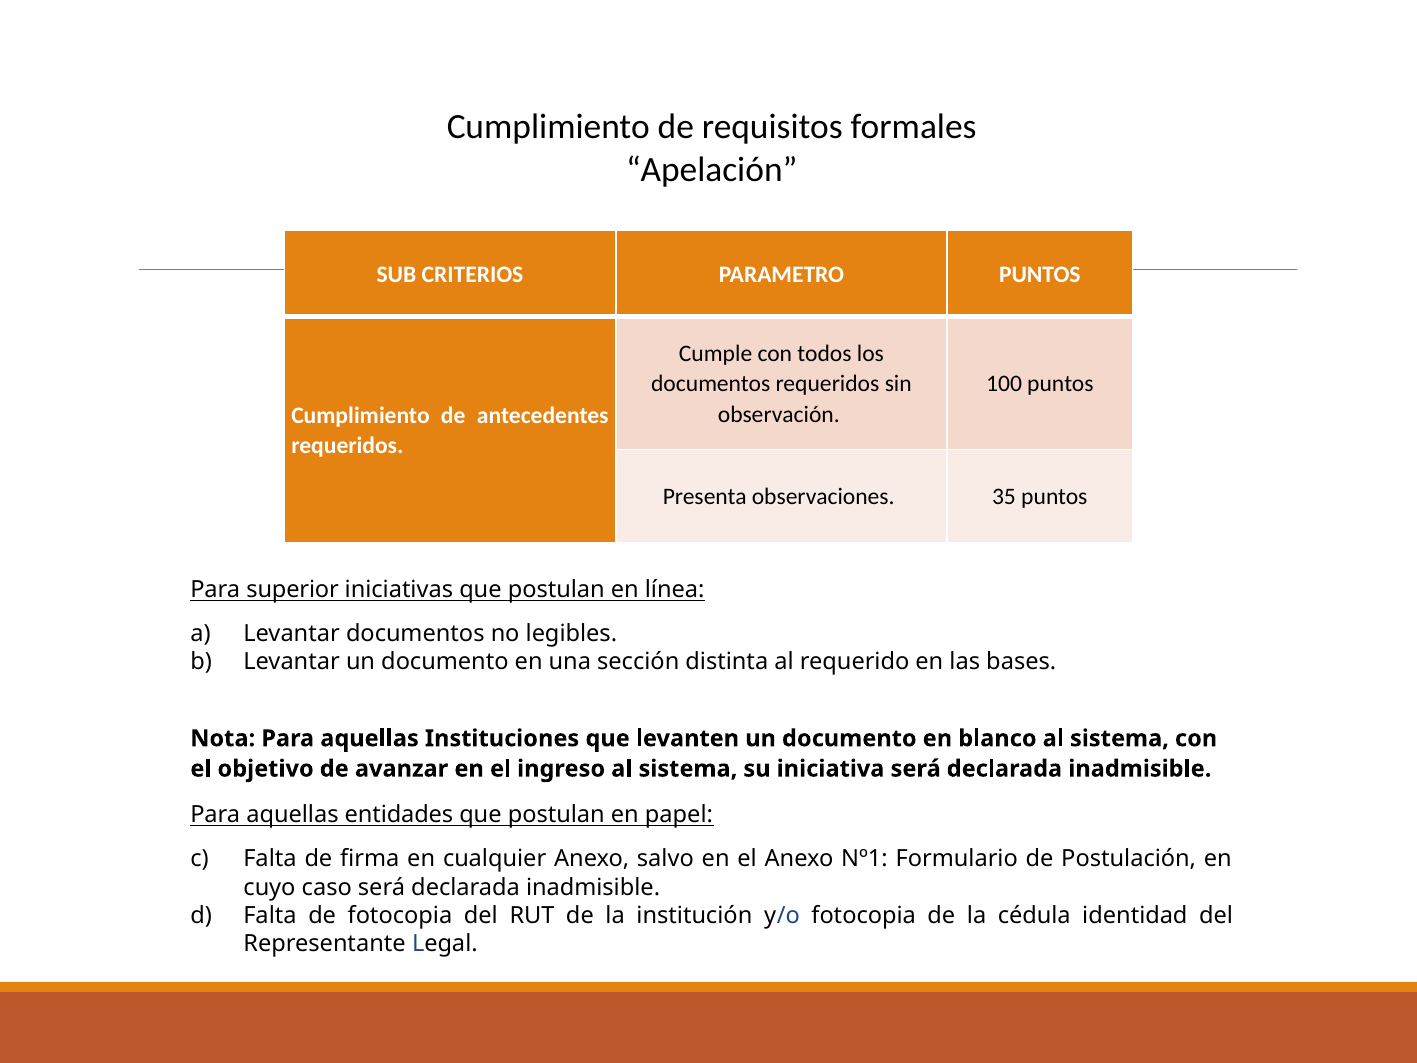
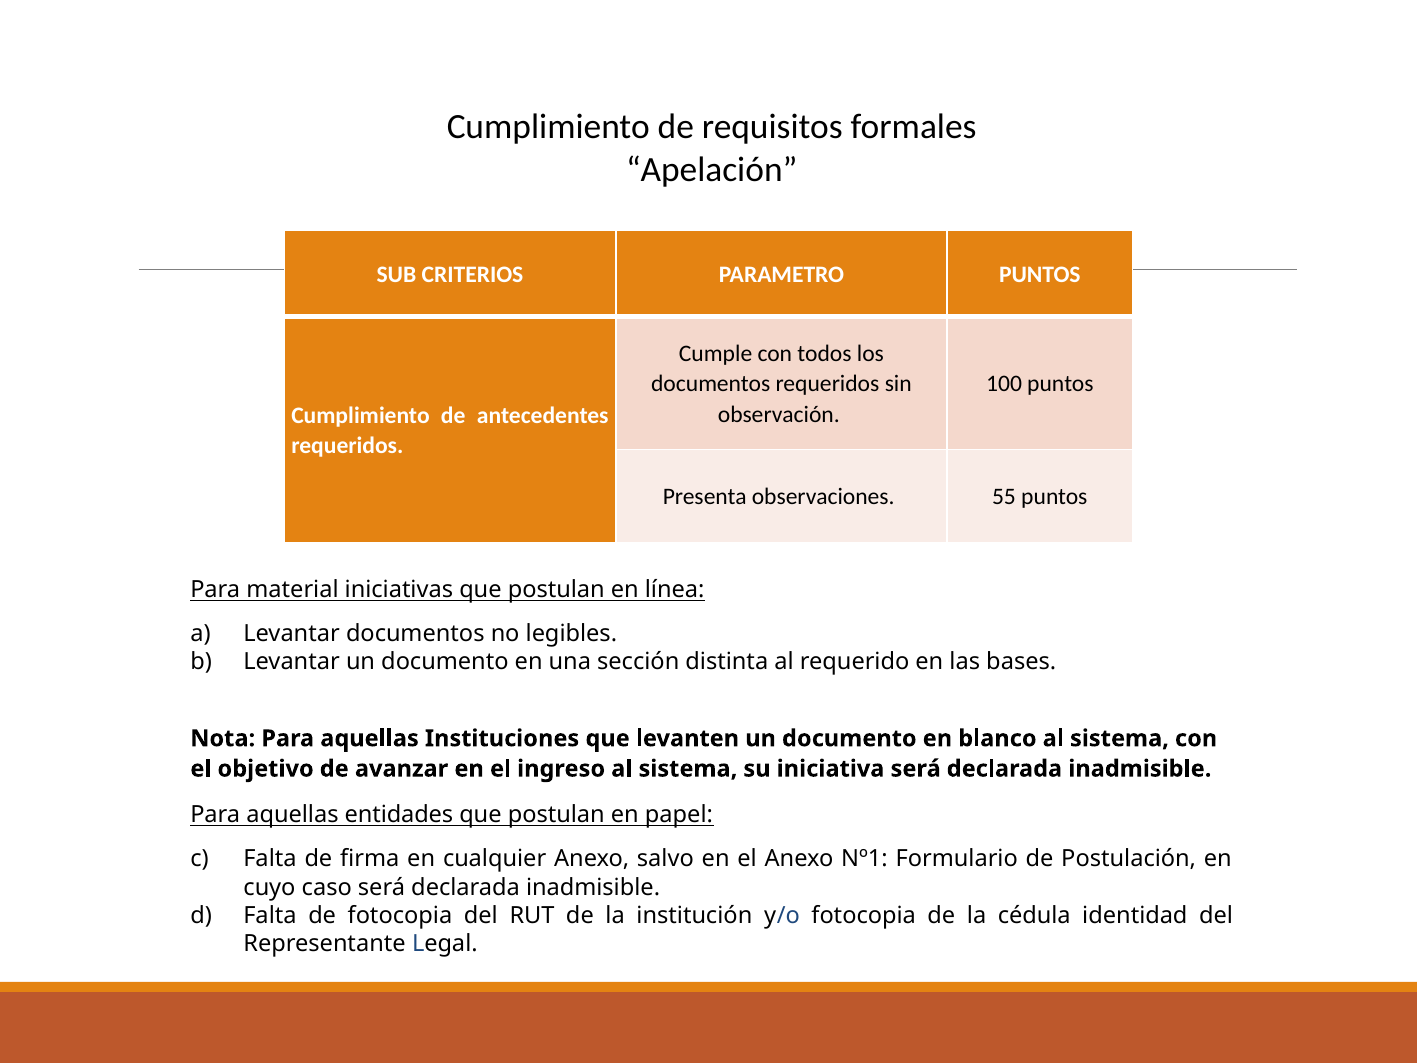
35: 35 -> 55 (1004, 497)
superior: superior -> material (293, 590)
